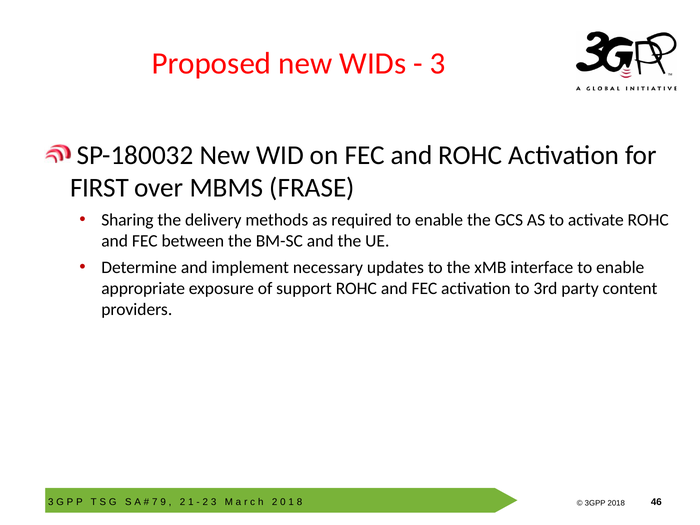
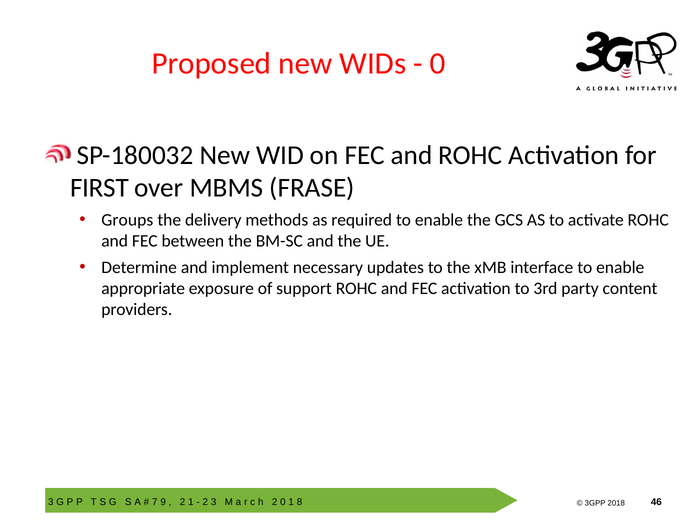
3: 3 -> 0 (438, 63)
Sharing: Sharing -> Groups (127, 220)
